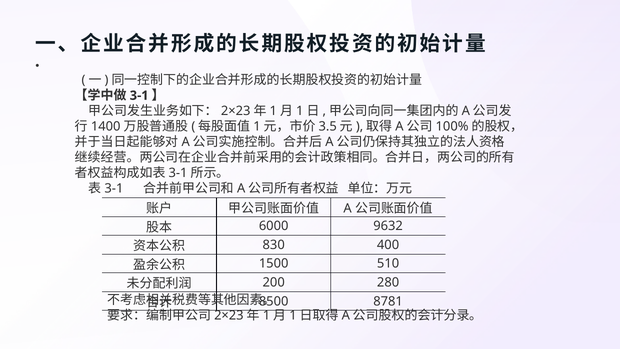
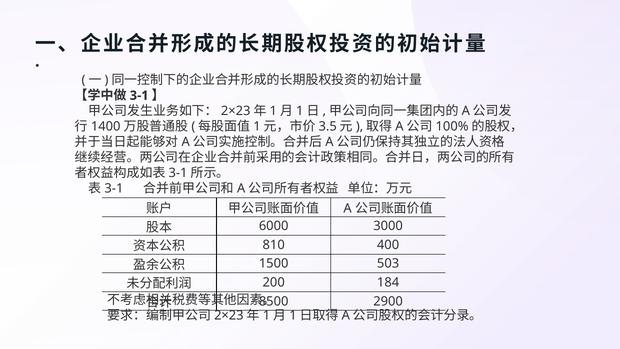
9632: 9632 -> 3000 (388, 226)
830: 830 -> 810 (274, 245)
510: 510 -> 503 (388, 264)
280: 280 -> 184 (388, 282)
8781: 8781 -> 2900 (388, 301)
